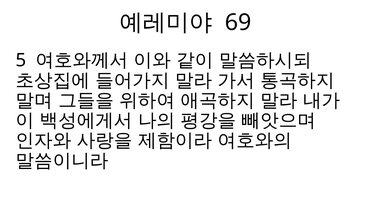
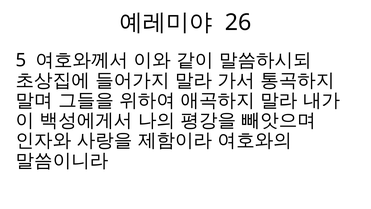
69: 69 -> 26 (238, 22)
